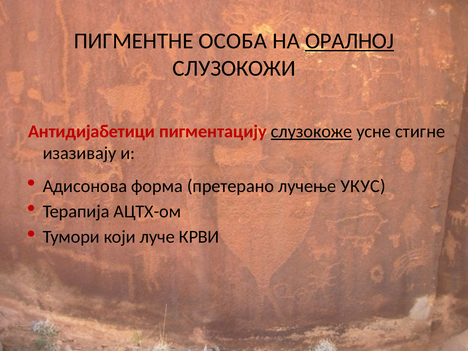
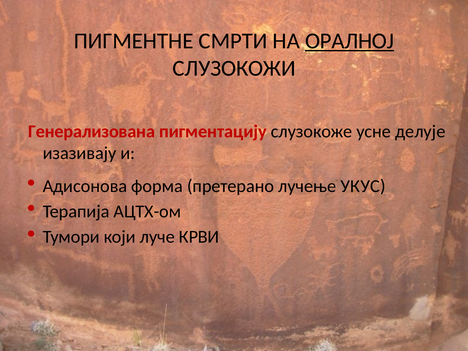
ОСОБА: ОСОБА -> СМРТИ (233, 41)
Антидијабетици: Антидијабетици -> Генерализована (92, 132)
слузокоже underline: present -> none (312, 132)
стигне: стигне -> делује (420, 132)
